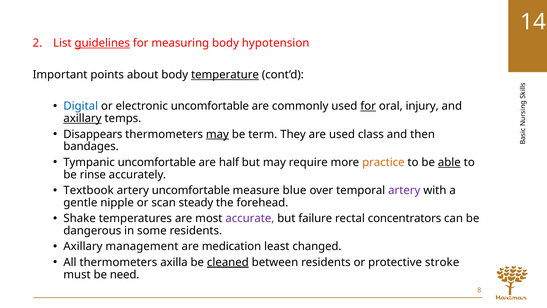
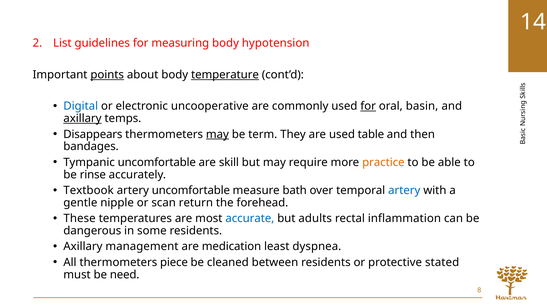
guidelines underline: present -> none (102, 43)
points underline: none -> present (107, 75)
electronic uncomfortable: uncomfortable -> uncooperative (210, 106)
injury: injury -> basin (422, 106)
class: class -> table (371, 134)
half: half -> skill (229, 162)
able underline: present -> none (449, 162)
blue: blue -> bath (295, 190)
artery colour: purple -> blue (404, 190)
steady: steady -> return (196, 202)
Shake: Shake -> These (80, 218)
accurate colour: purple -> blue (250, 218)
failure: failure -> adults (315, 218)
concentrators: concentrators -> inflammation (404, 218)
changed: changed -> dyspnea (317, 246)
axilla: axilla -> piece (174, 262)
cleaned underline: present -> none (228, 262)
stroke: stroke -> stated (442, 262)
